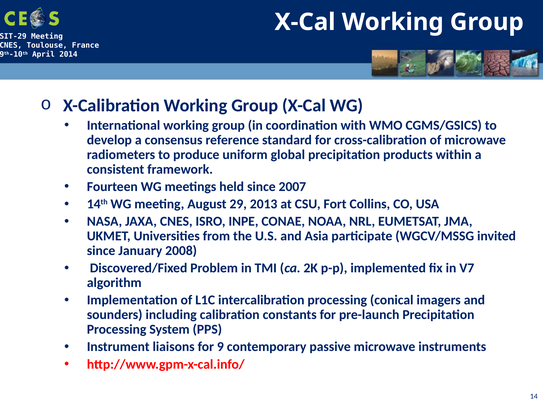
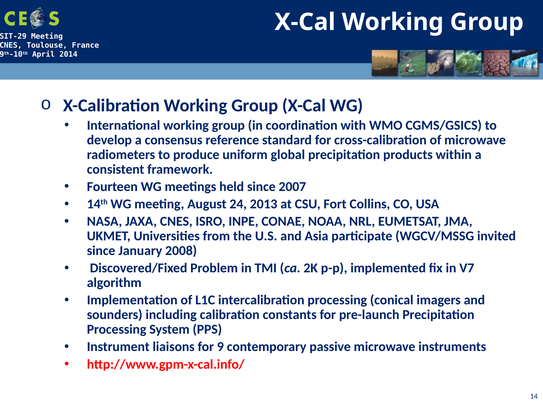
29: 29 -> 24 (238, 204)
